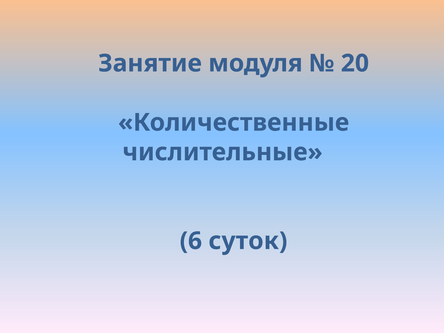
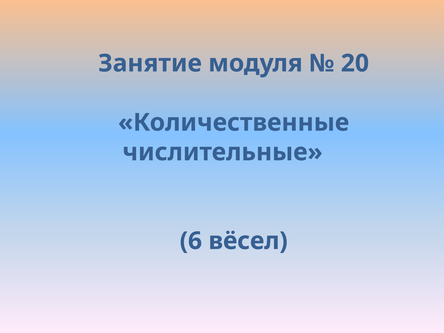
суток: суток -> вёсел (248, 241)
